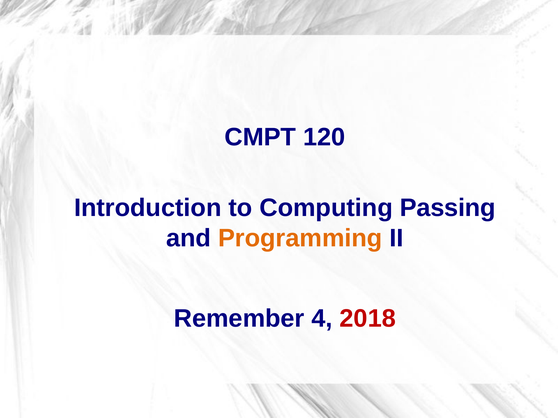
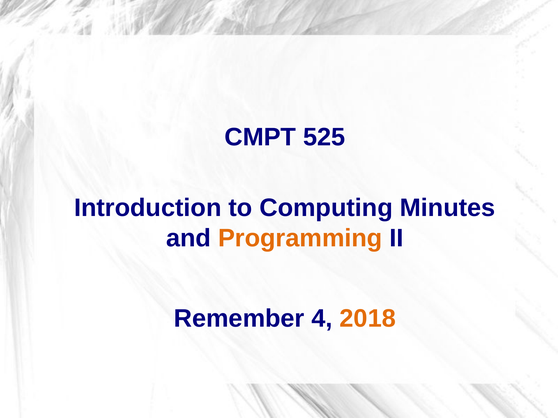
120: 120 -> 525 (324, 137)
Passing: Passing -> Minutes (448, 208)
2018 colour: red -> orange (368, 319)
